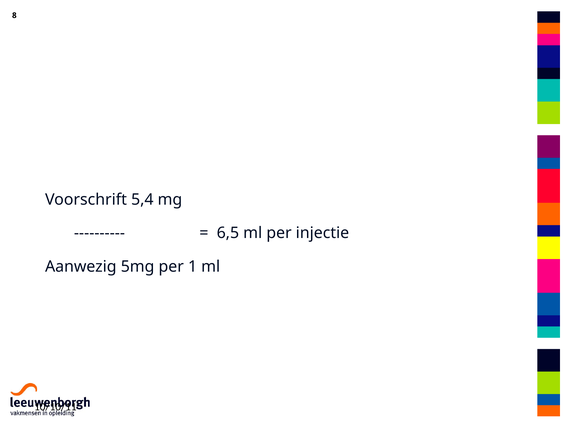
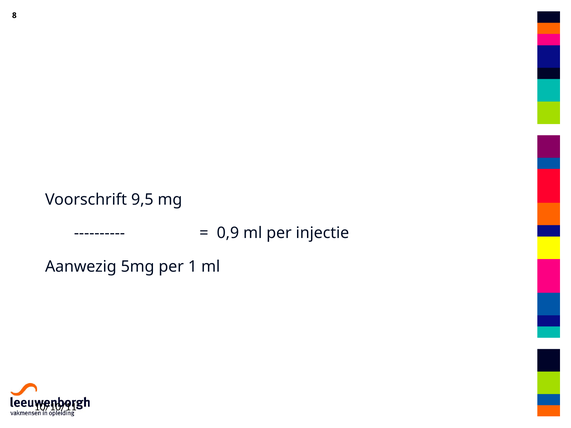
5,4: 5,4 -> 9,5 (142, 200)
6,5: 6,5 -> 0,9 (228, 233)
